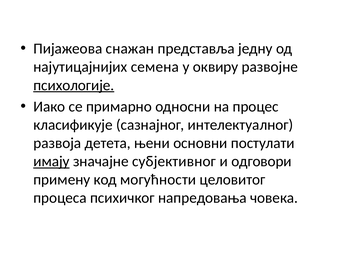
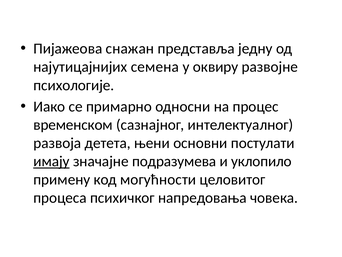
психологије underline: present -> none (74, 85)
класификује: класификује -> временском (73, 125)
субјективног: субјективног -> подразумева (174, 161)
одговори: одговори -> уклопило (261, 161)
